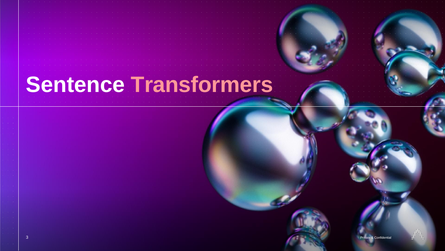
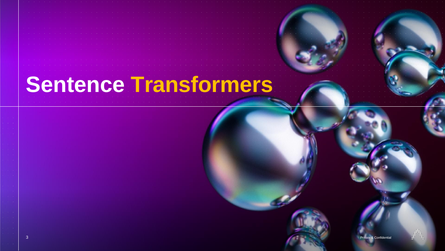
Transformers colour: pink -> yellow (202, 84)
